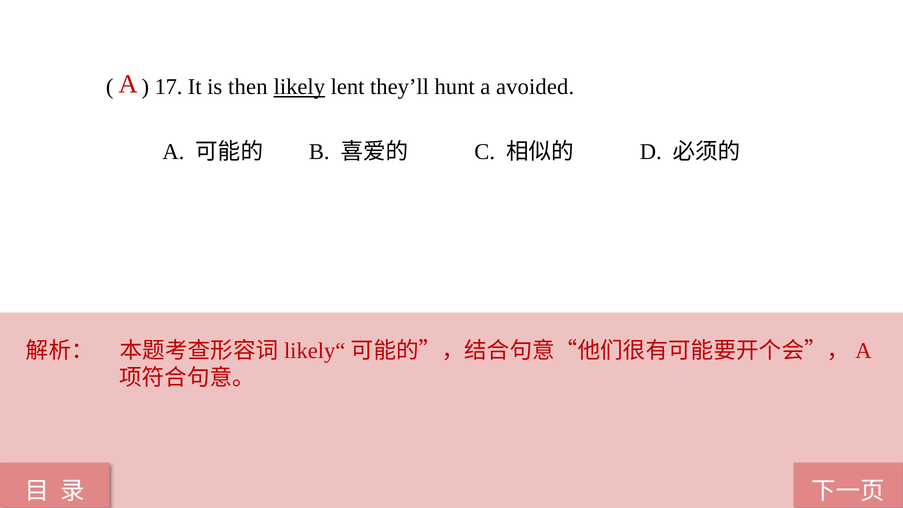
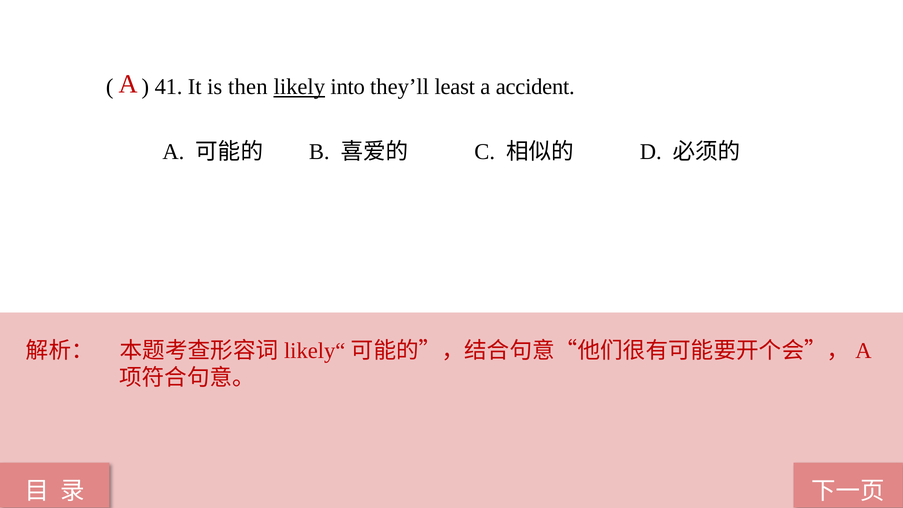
17: 17 -> 41 (169, 87)
lent: lent -> into (348, 87)
hunt: hunt -> least (455, 87)
avoided: avoided -> accident (535, 87)
